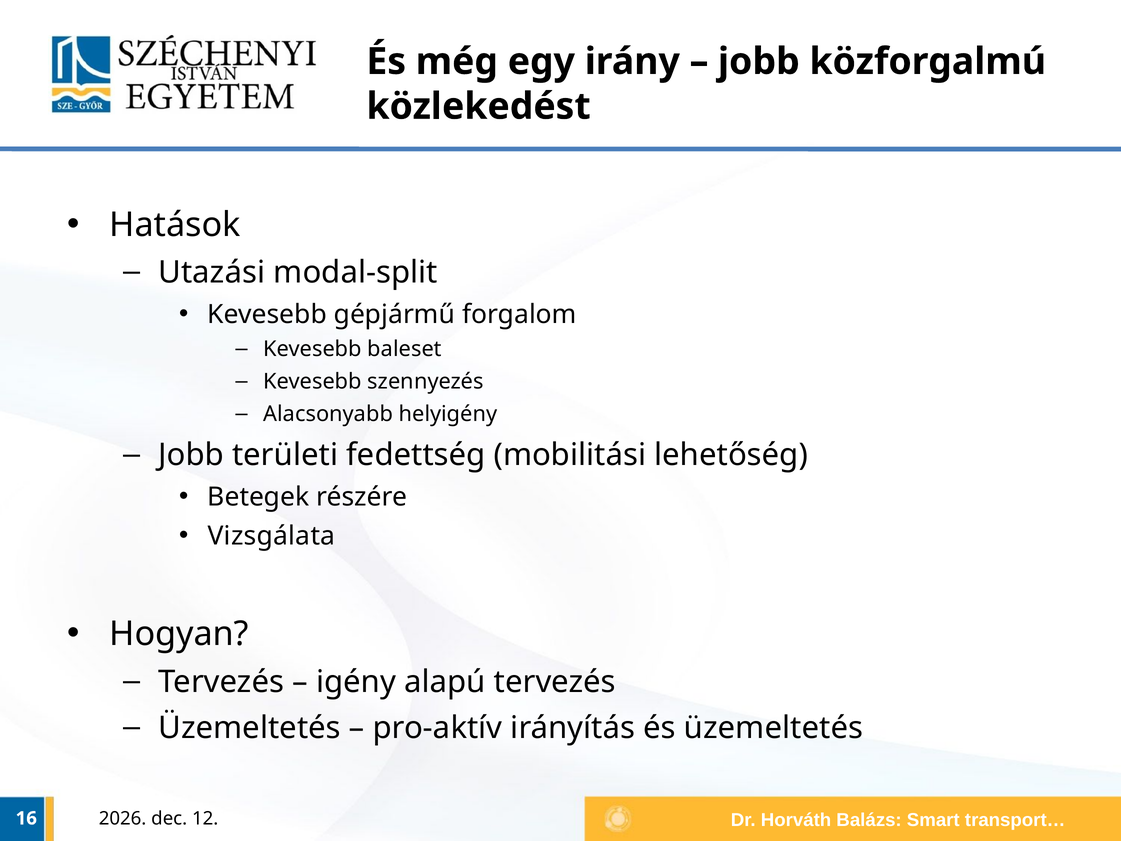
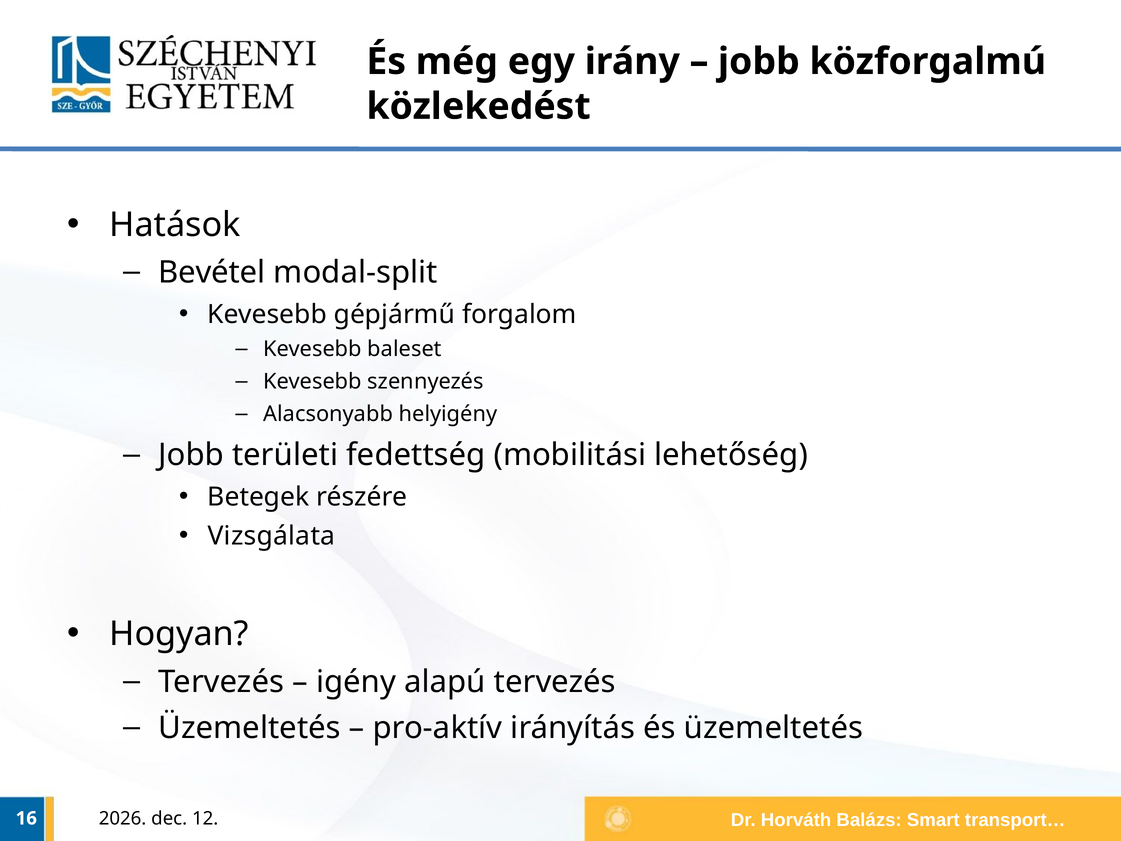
Utazási: Utazási -> Bevétel (212, 272)
